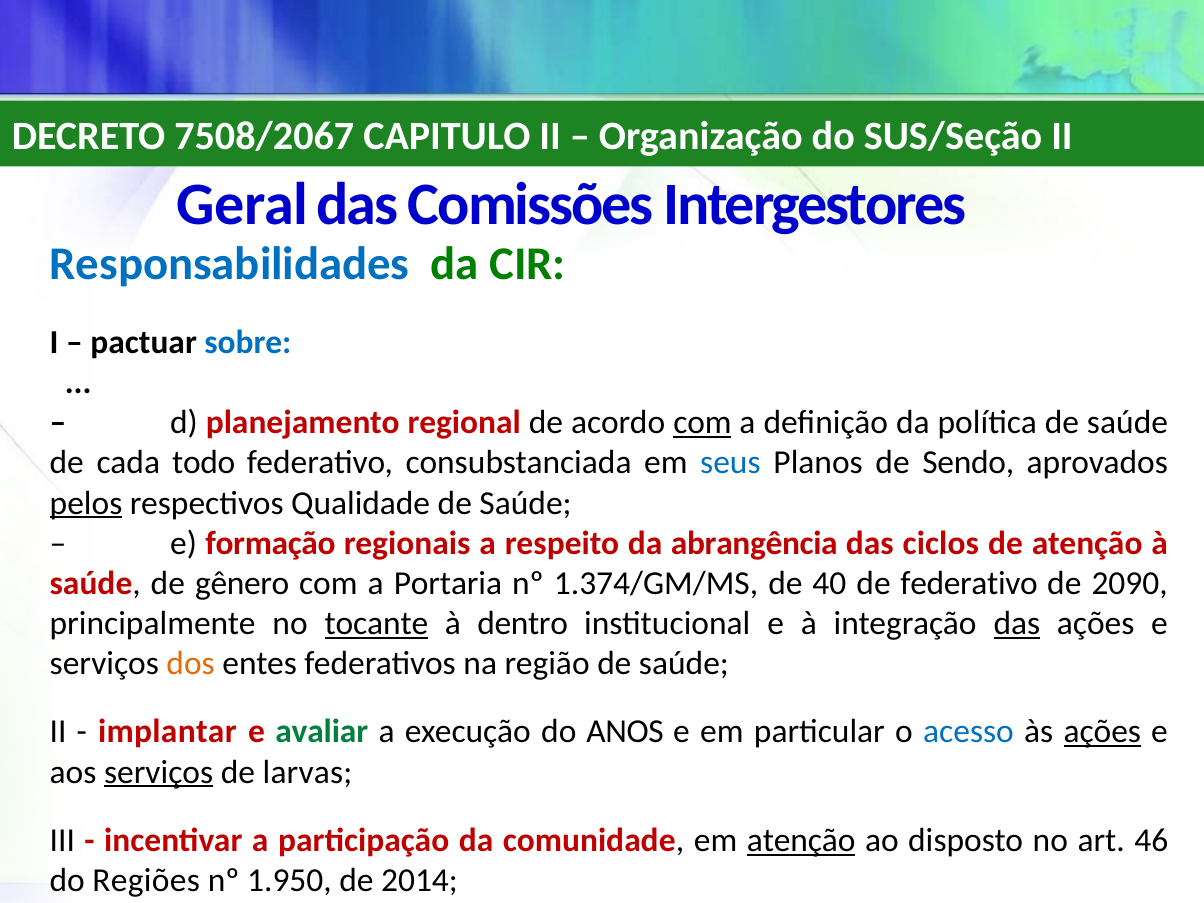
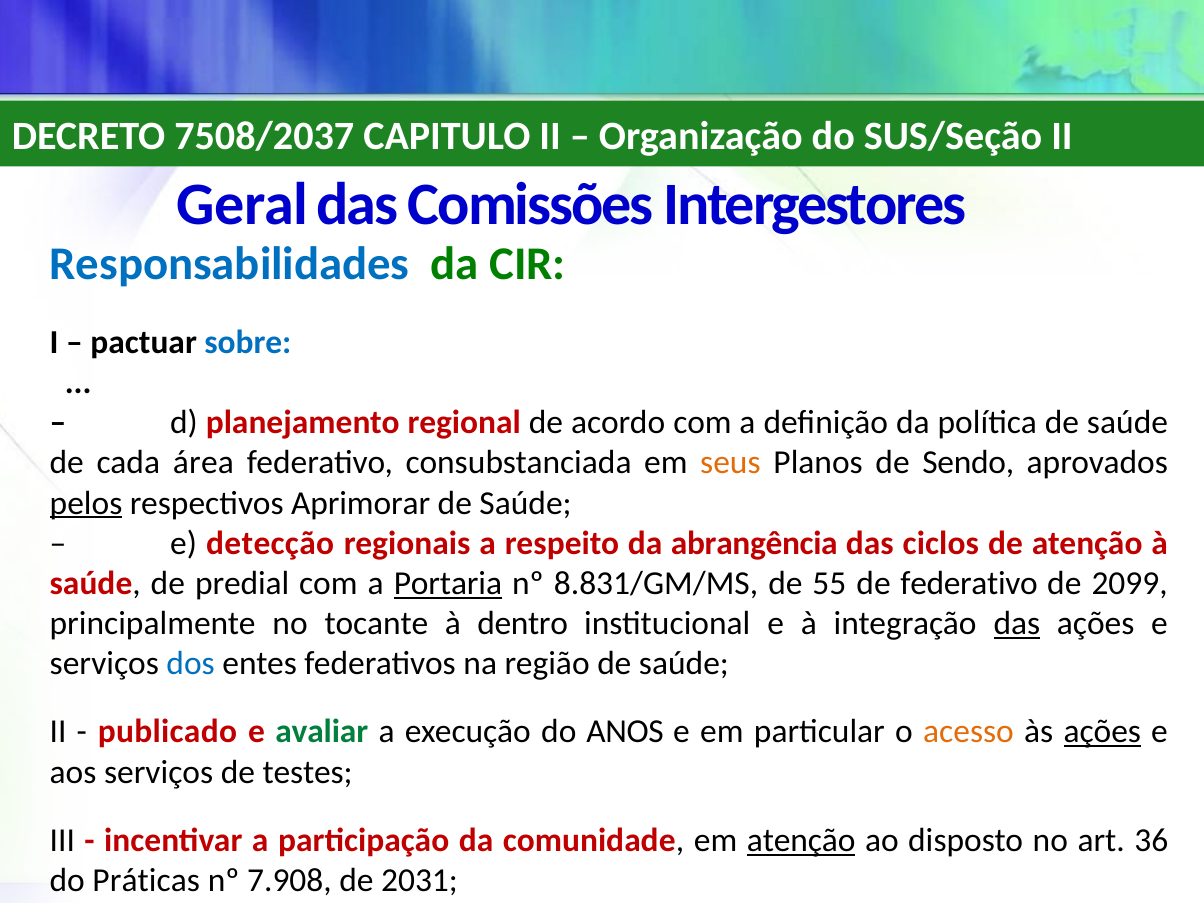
7508/2067: 7508/2067 -> 7508/2037 (264, 136)
com underline: present -> none (702, 423)
todo: todo -> área (203, 463)
seus colour: blue -> orange (730, 463)
Qualidade: Qualidade -> Aprimorar (361, 503)
formação: formação -> detecção (270, 543)
gênero: gênero -> predial (242, 583)
Portaria underline: none -> present (448, 583)
1.374/GM/MS: 1.374/GM/MS -> 8.831/GM/MS (656, 583)
40: 40 -> 55 (829, 583)
2090: 2090 -> 2099 (1130, 583)
tocante underline: present -> none (376, 623)
dos colour: orange -> blue (191, 664)
implantar: implantar -> publicado (167, 732)
acesso colour: blue -> orange (968, 732)
serviços underline: present -> none (159, 772)
larvas: larvas -> testes (308, 772)
46: 46 -> 36 (1151, 840)
Regiões: Regiões -> Práticas (146, 880)
1.950: 1.950 -> 7.908 (289, 880)
2014: 2014 -> 2031 (420, 880)
